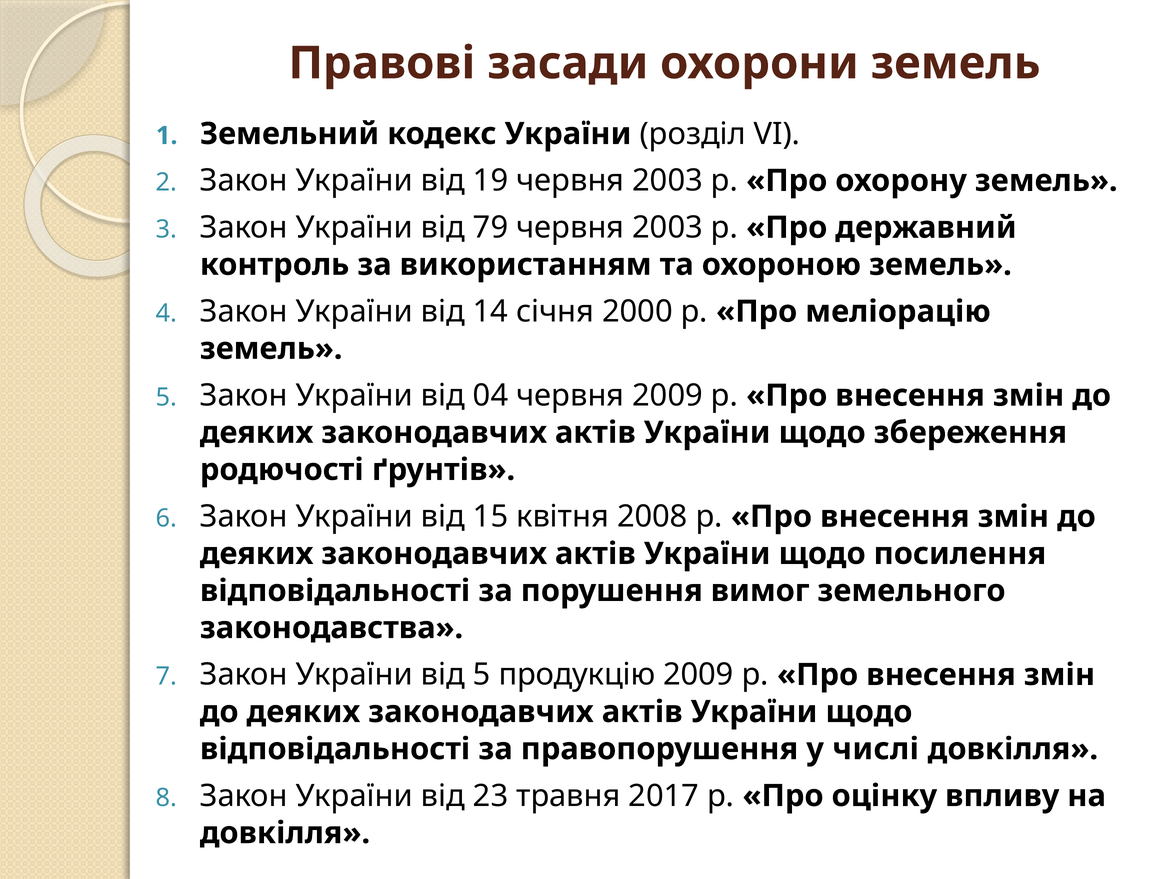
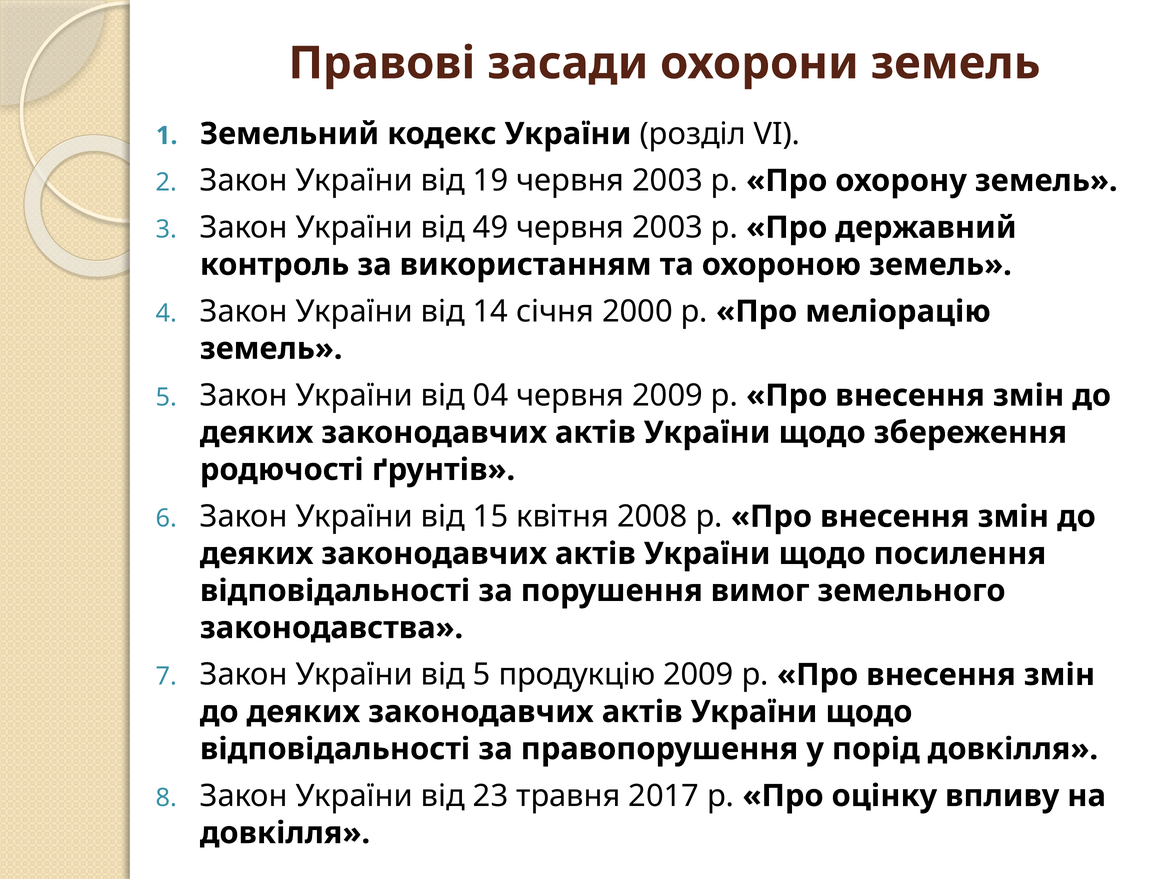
79: 79 -> 49 (491, 228)
числі: числі -> порід (876, 749)
